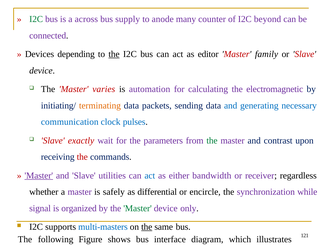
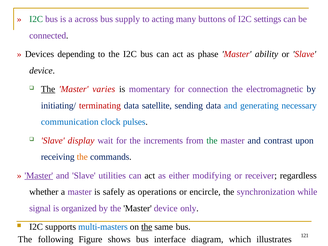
anode: anode -> acting (163, 19)
counter: counter -> buttons (212, 19)
beyond: beyond -> settings (268, 19)
the underline: present -> none (114, 54)
editor: editor -> phase (208, 54)
family: family -> ability (267, 54)
The underline: none -> present (48, 89)
automation: automation -> momentary (150, 89)
calculating: calculating -> connection (208, 89)
terminating colour: orange -> red (100, 106)
packets: packets -> satellite (157, 106)
exactly: exactly -> display (81, 141)
parameters: parameters -> increments (163, 141)
the colour: red -> orange (82, 157)
act colour: blue -> black (150, 176)
bandwidth: bandwidth -> modifying (212, 176)
differential: differential -> operations (157, 192)
Master colour: green -> black (138, 208)
